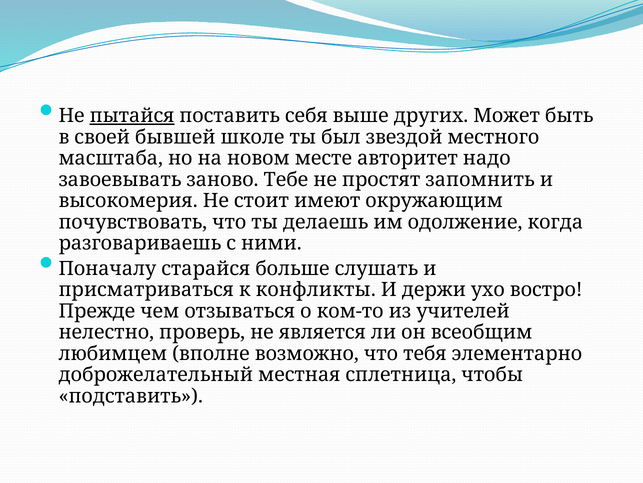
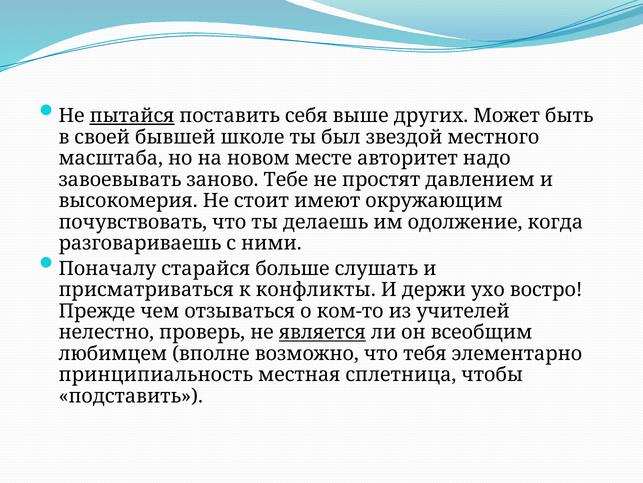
запомнить: запомнить -> давлением (480, 179)
является underline: none -> present (322, 332)
доброжелательный: доброжелательный -> принципиальность (156, 374)
